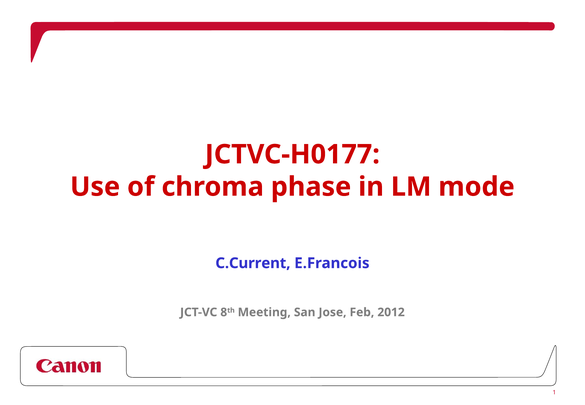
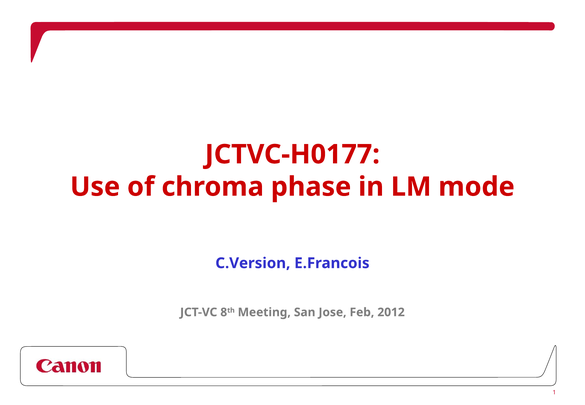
C.Current: C.Current -> C.Version (253, 263)
